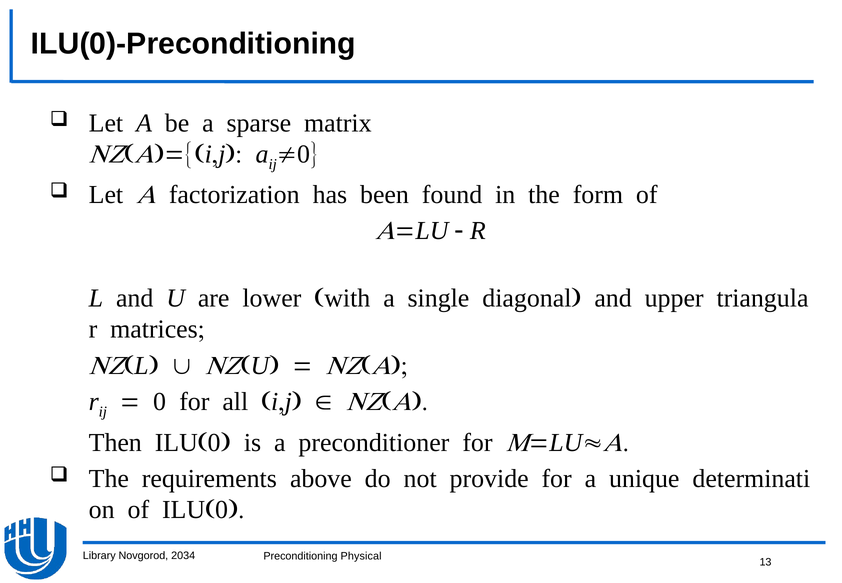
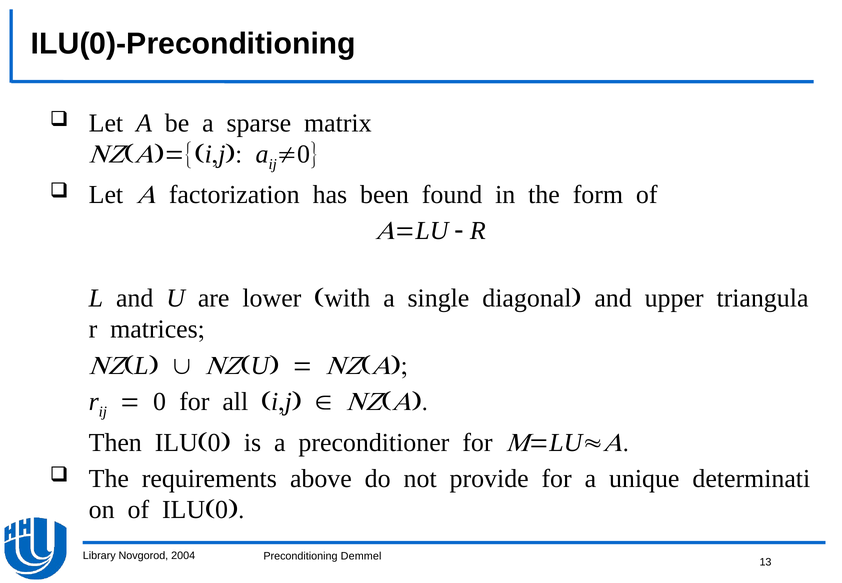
2034: 2034 -> 2004 (183, 556)
Physical: Physical -> Demmel (361, 556)
